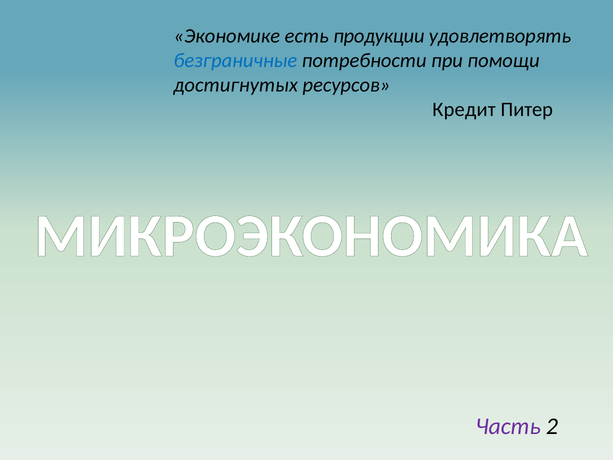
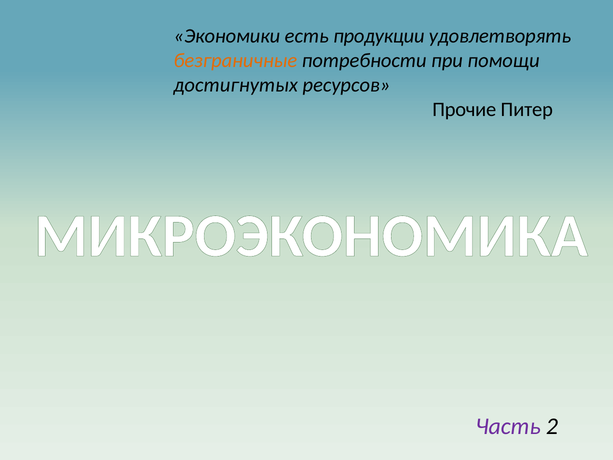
Экономике: Экономике -> Экономики (227, 36)
безграничные colour: blue -> orange (235, 60)
Кредит: Кредит -> Прочие (464, 109)
